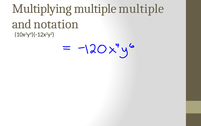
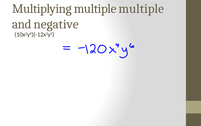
notation: notation -> negative (56, 24)
